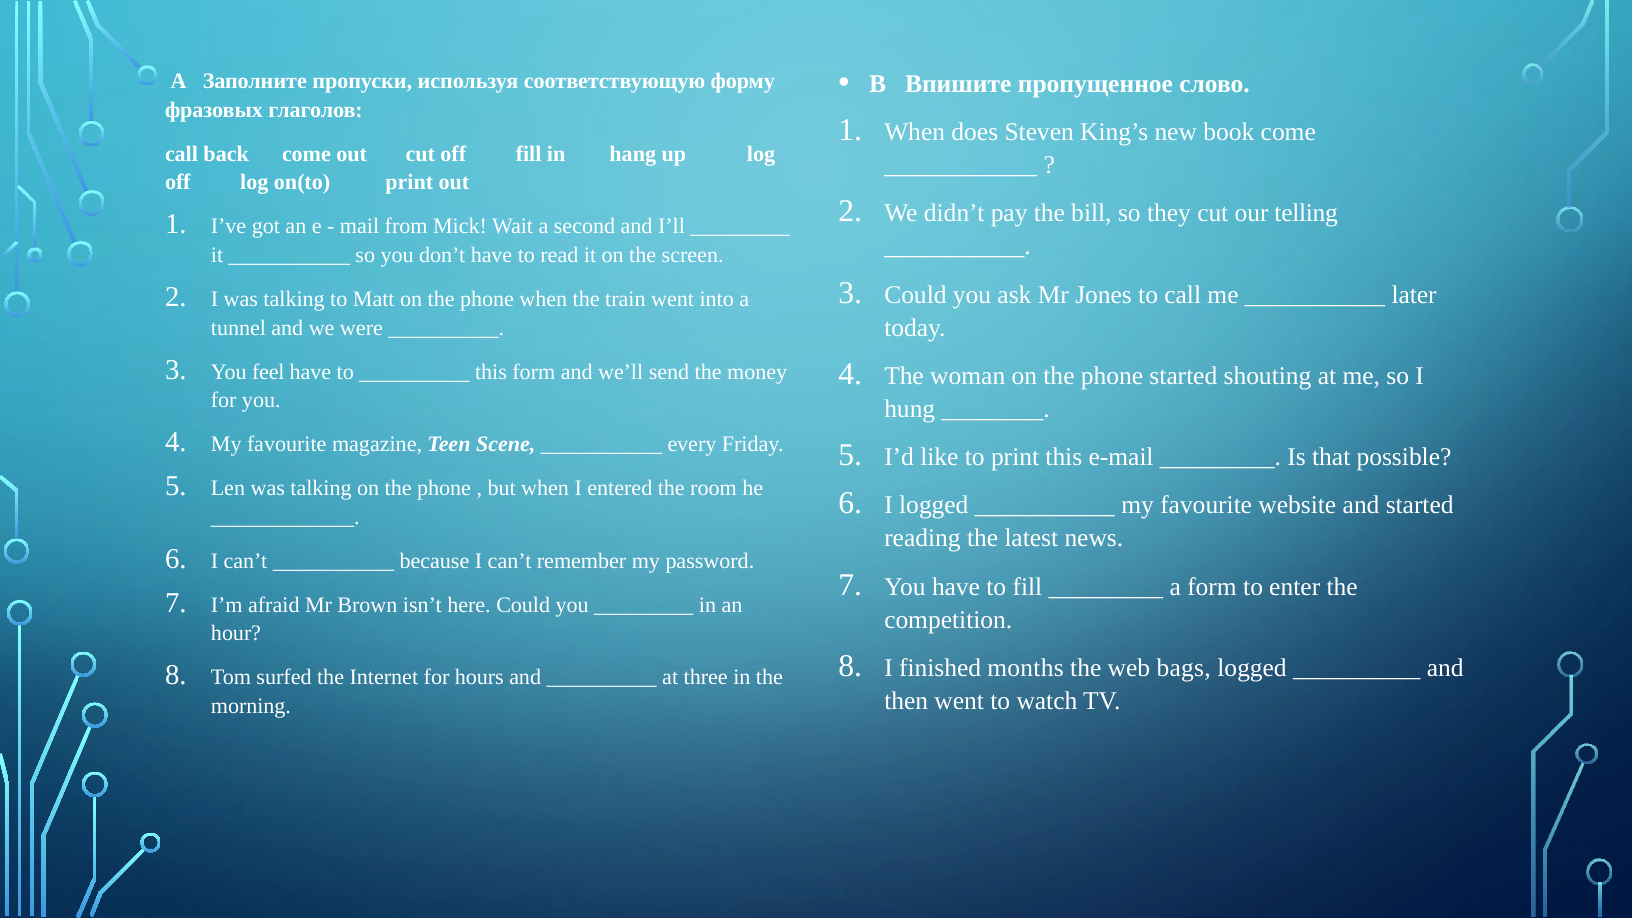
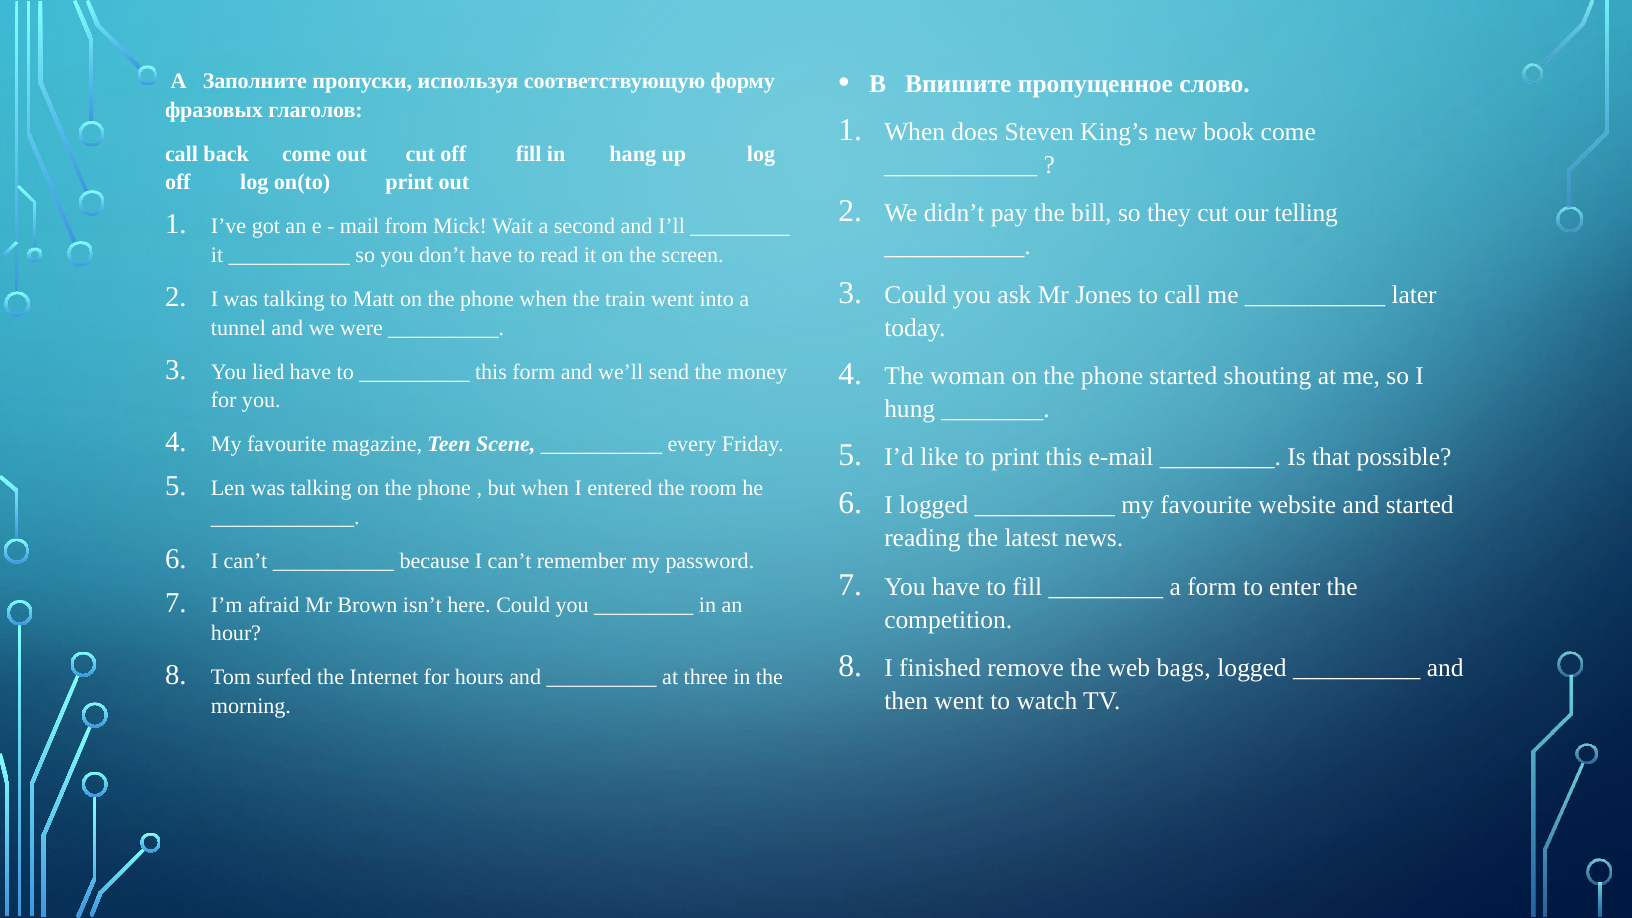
feel: feel -> lied (268, 372)
months: months -> remove (1026, 668)
